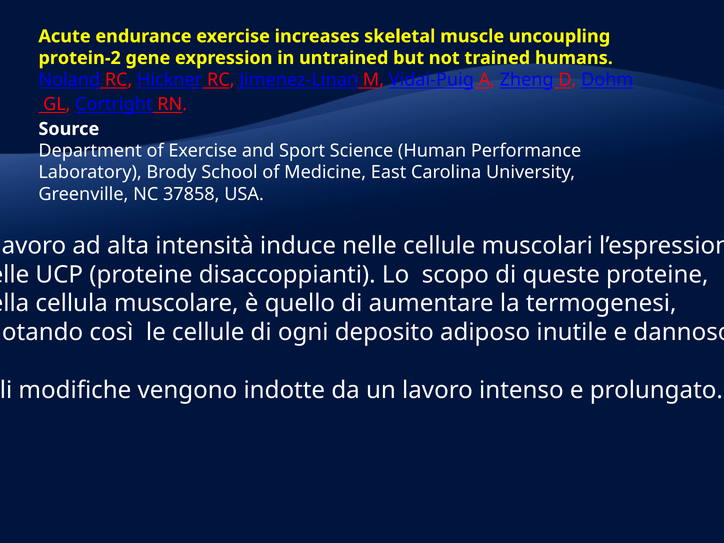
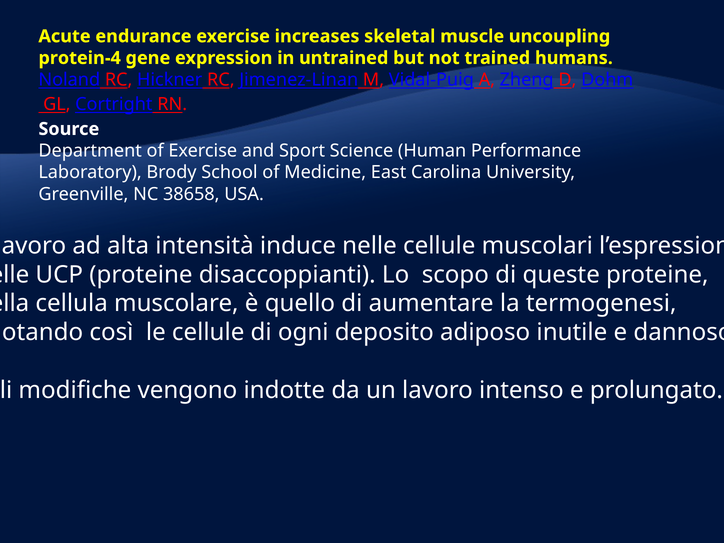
protein-2: protein-2 -> protein-4 (80, 58)
37858: 37858 -> 38658 (191, 194)
